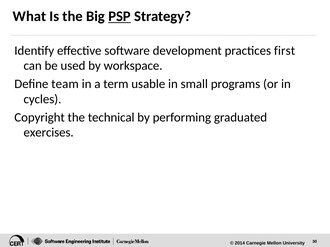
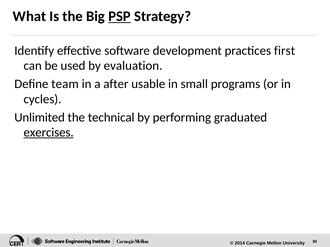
workspace: workspace -> evaluation (133, 66)
term: term -> after (116, 84)
Copyright: Copyright -> Unlimited (40, 118)
exercises underline: none -> present (49, 133)
